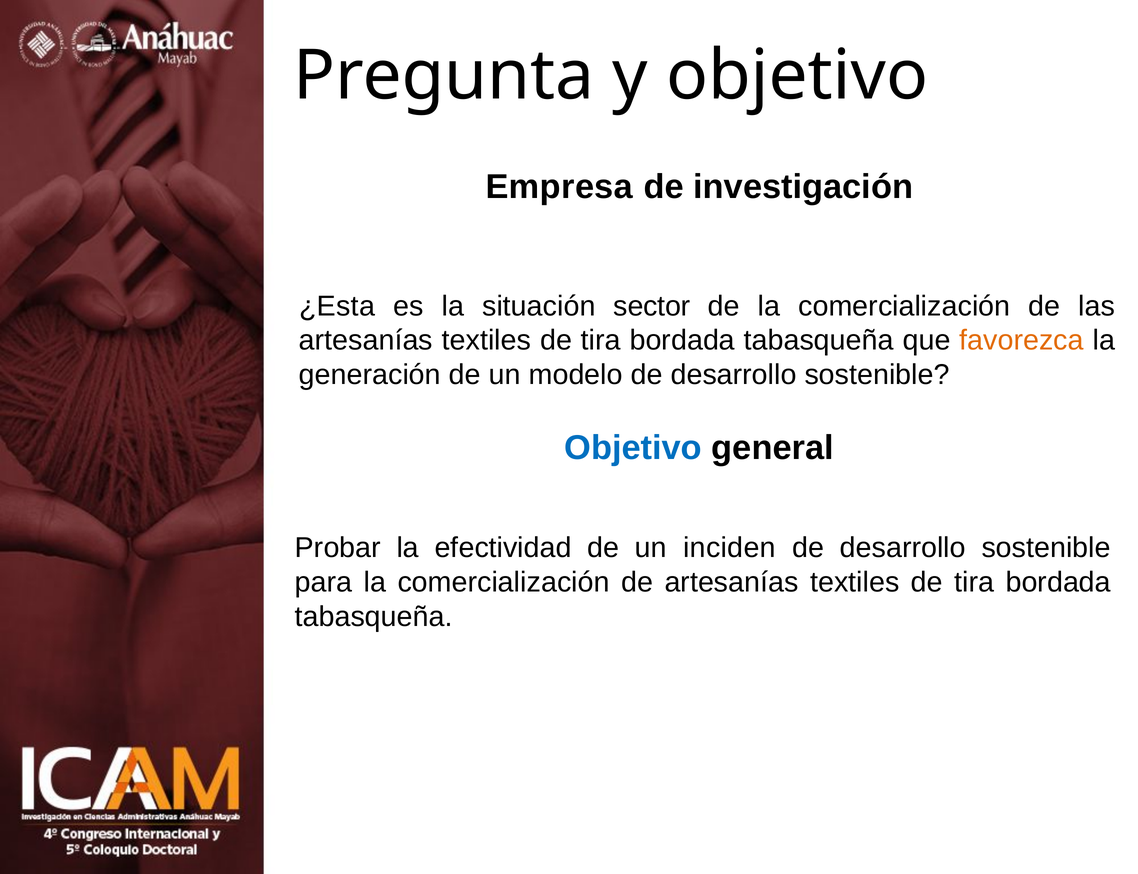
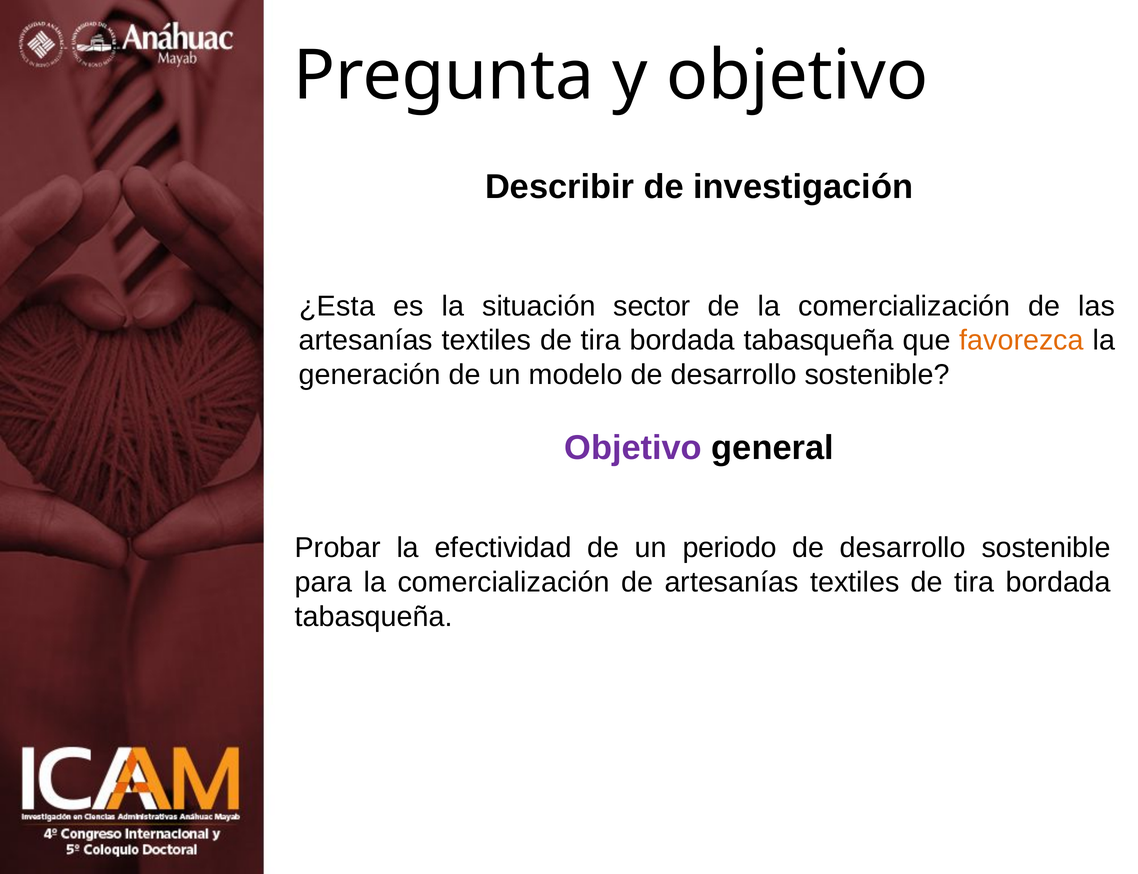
Empresa: Empresa -> Describir (560, 187)
Objetivo colour: blue -> purple (633, 448)
inciden: inciden -> periodo (730, 548)
